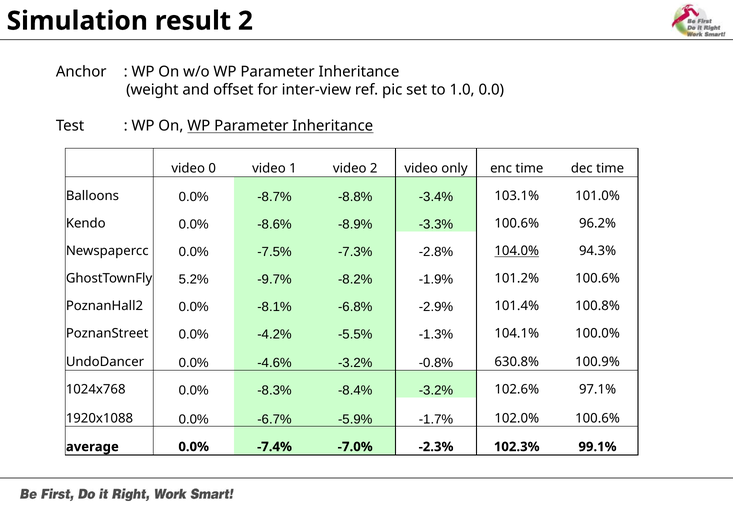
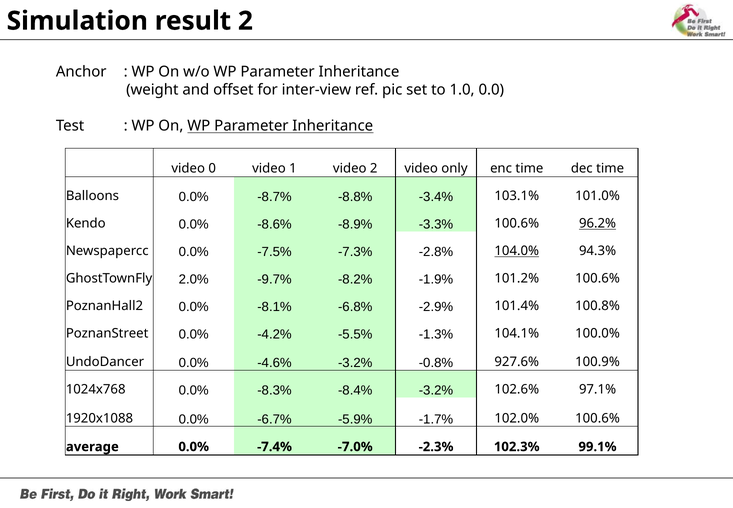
96.2% underline: none -> present (598, 223)
5.2%: 5.2% -> 2.0% (194, 279)
630.8%: 630.8% -> 927.6% (517, 362)
